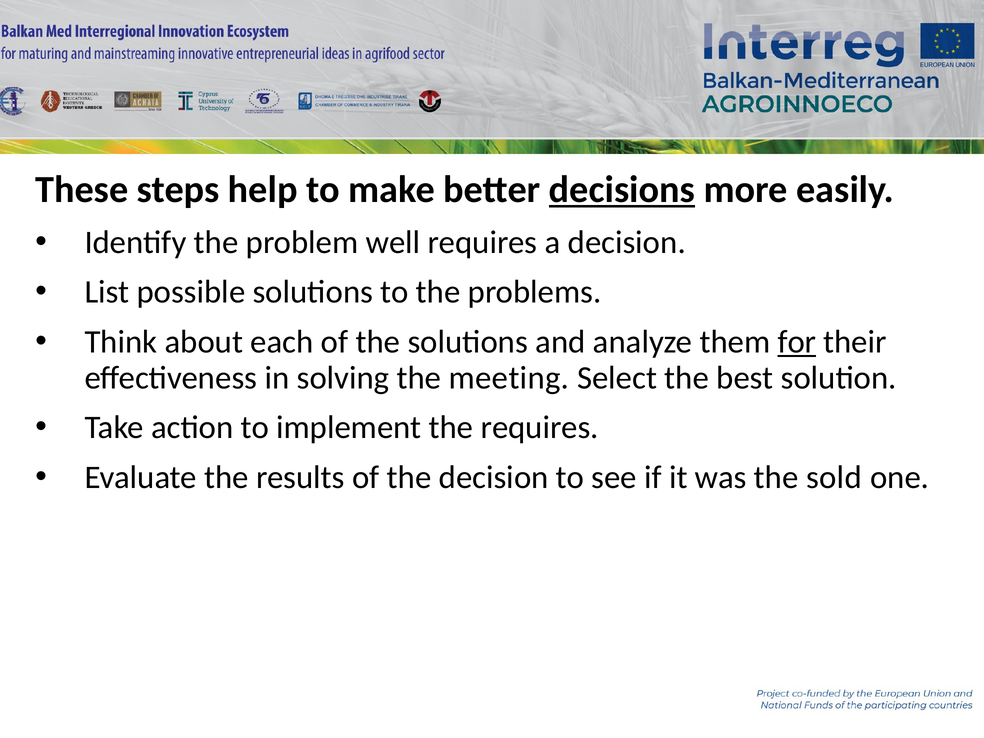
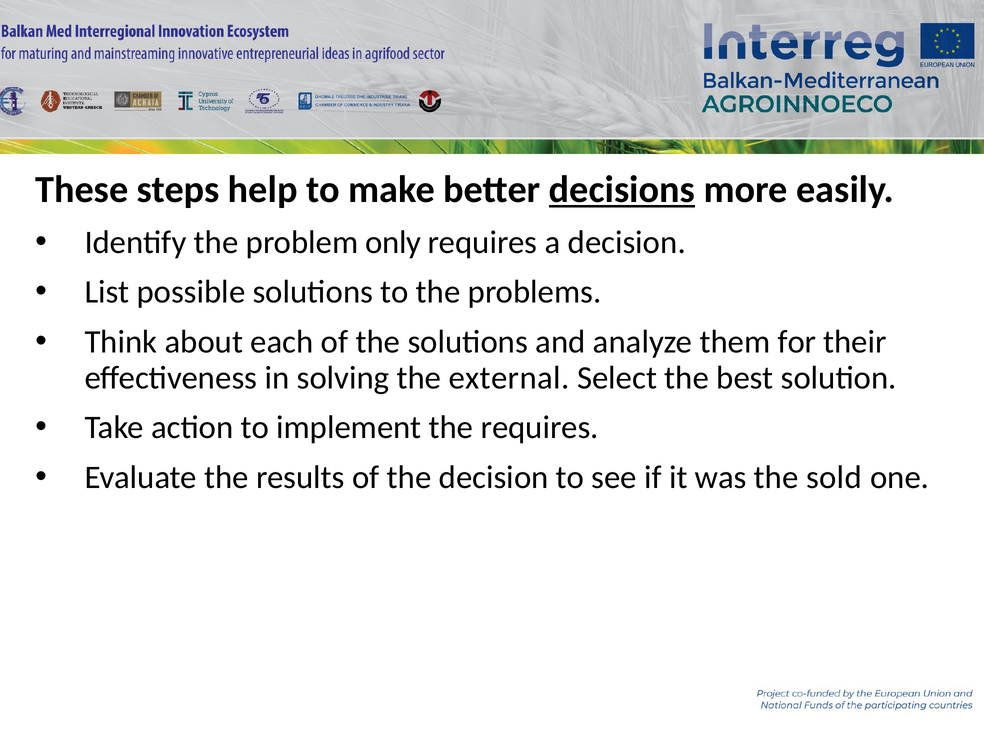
well: well -> only (393, 242)
for underline: present -> none (797, 342)
meeting: meeting -> external (509, 378)
